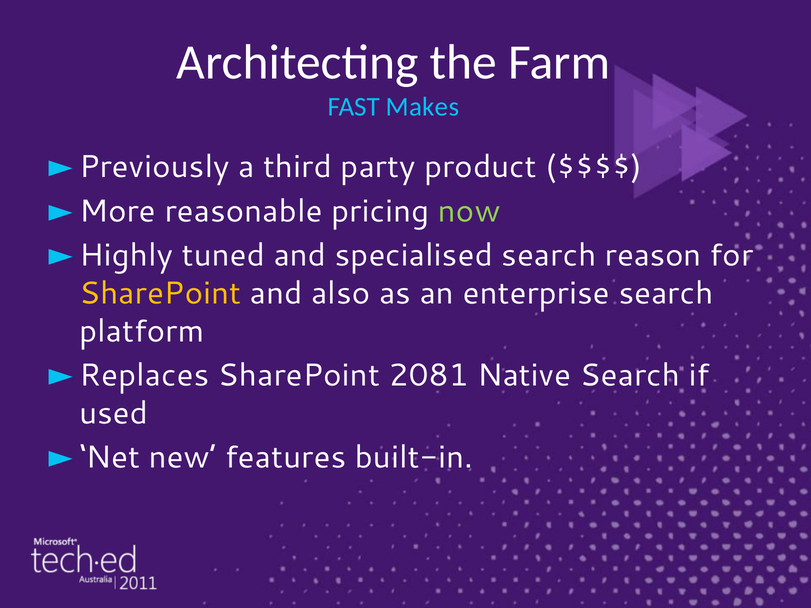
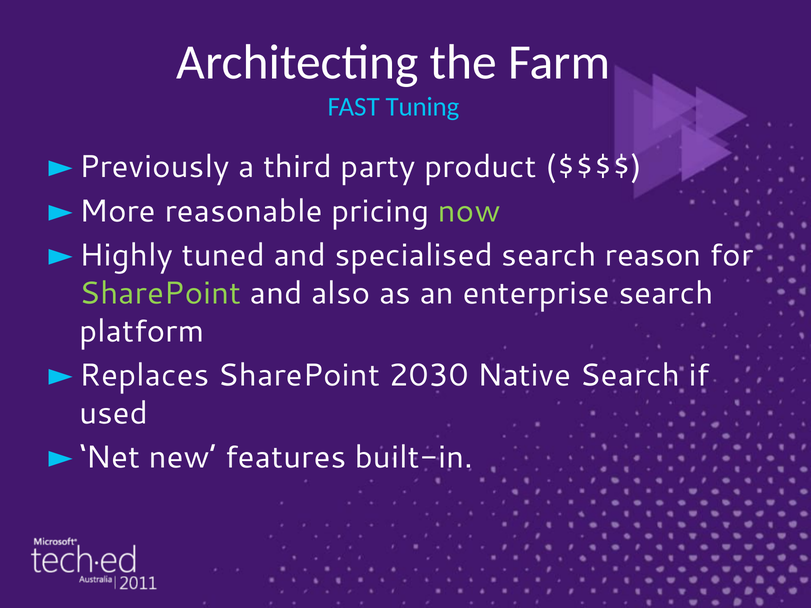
Makes: Makes -> Tuning (423, 107)
SharePoint colour: yellow -> light green (160, 293)
2081: 2081 -> 2030 (429, 375)
